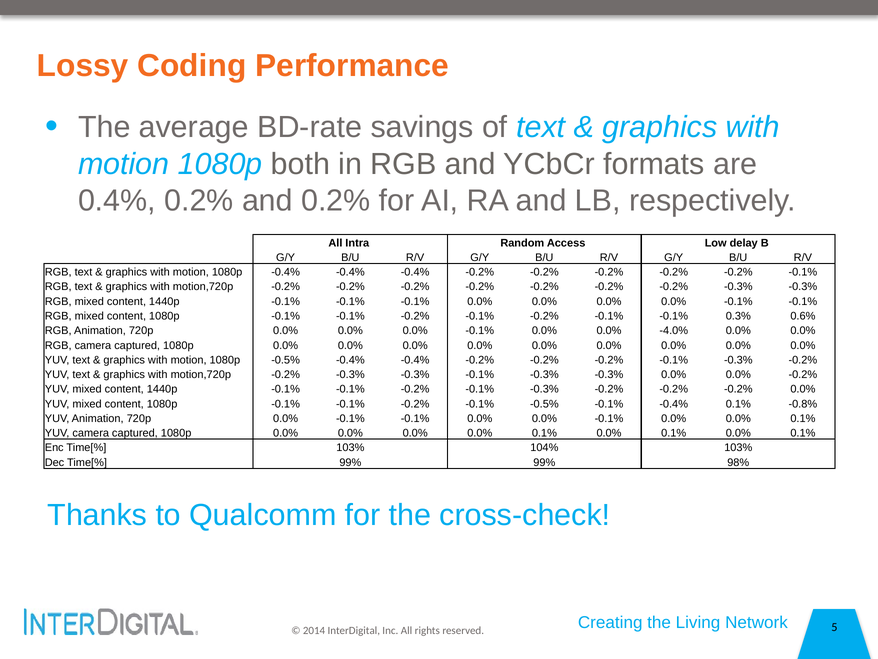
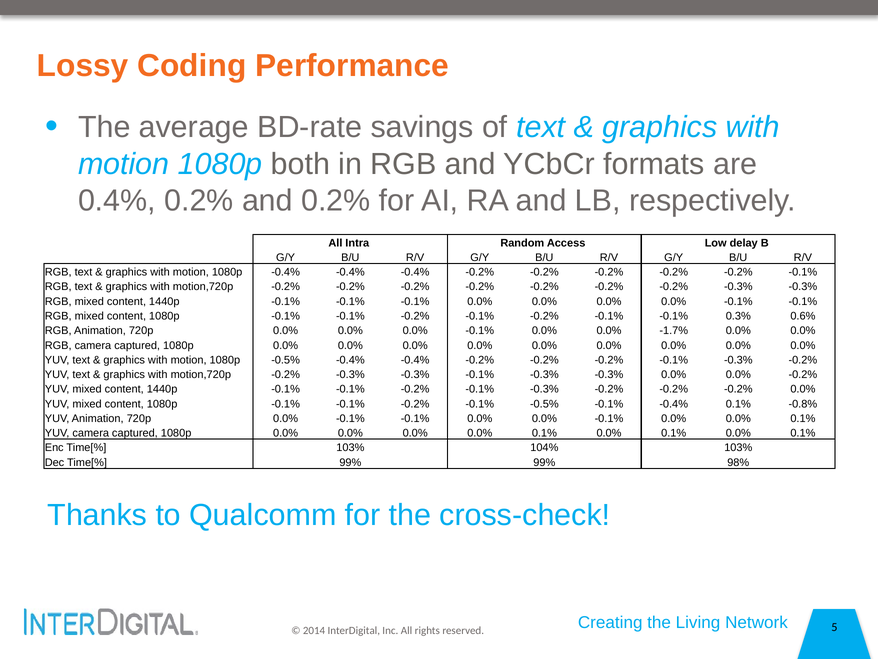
-4.0%: -4.0% -> -1.7% (674, 330)
